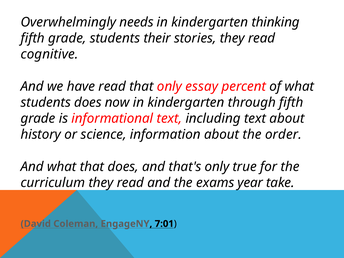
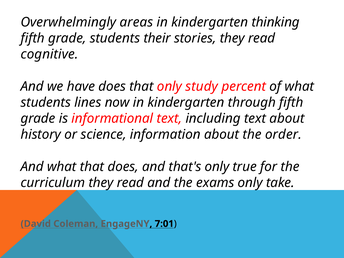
needs: needs -> areas (136, 22)
have read: read -> does (112, 86)
essay: essay -> study (202, 86)
students does: does -> lines (88, 102)
exams year: year -> only (250, 183)
